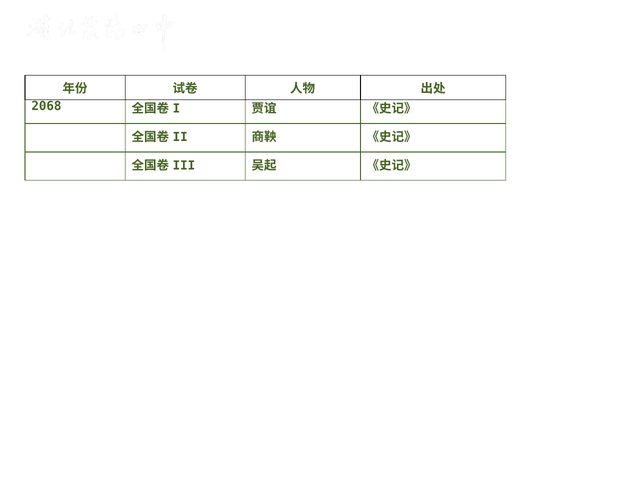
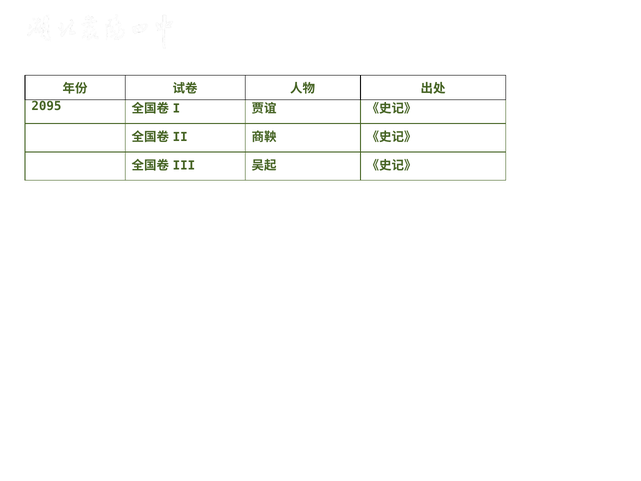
2068: 2068 -> 2095 (46, 106)
